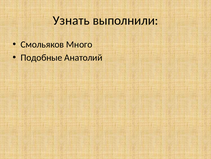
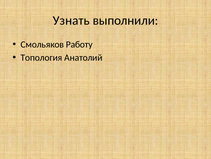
Много: Много -> Работу (79, 44)
Подобные: Подобные -> Топология (41, 57)
